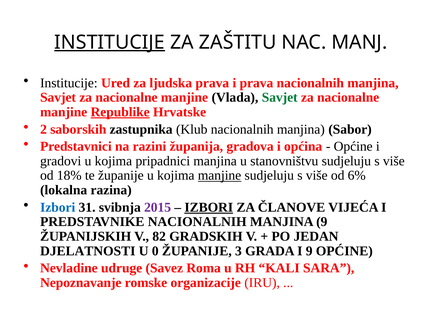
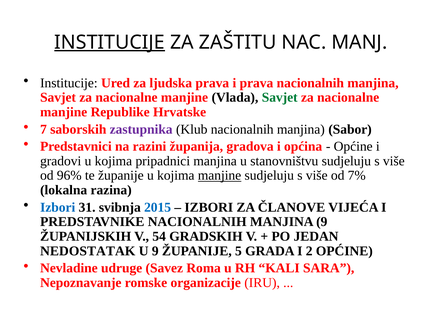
Republike underline: present -> none (120, 112)
2: 2 -> 7 (44, 129)
zastupnika colour: black -> purple (141, 129)
18%: 18% -> 96% (69, 176)
6%: 6% -> 7% (357, 176)
2015 colour: purple -> blue (158, 208)
IZBORI underline: present -> none (209, 208)
82: 82 -> 54 (159, 237)
DJELATNOSTI: DJELATNOSTI -> NEDOSTATAK (88, 251)
U 0: 0 -> 9 (155, 251)
3: 3 -> 5 (238, 251)
I 9: 9 -> 2 (309, 251)
